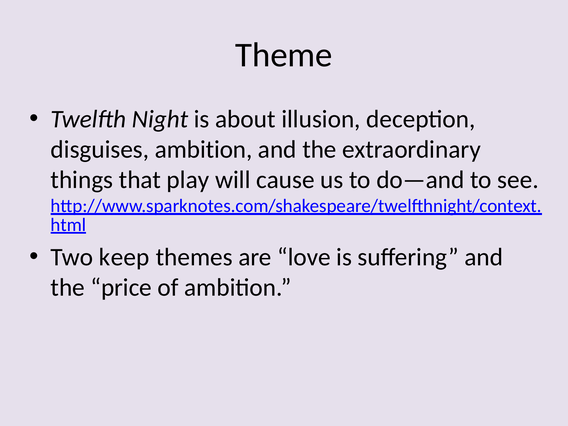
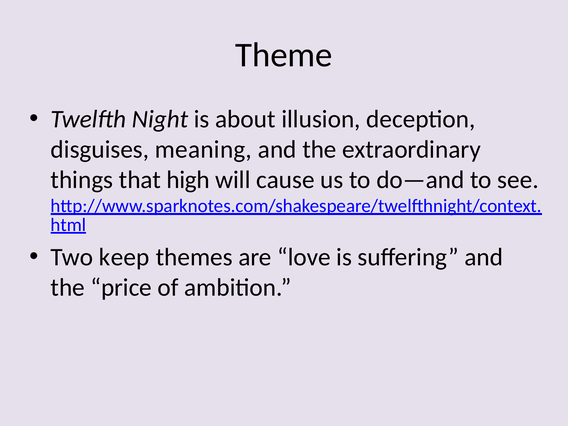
disguises ambition: ambition -> meaning (203, 149)
play: play -> high (188, 180)
